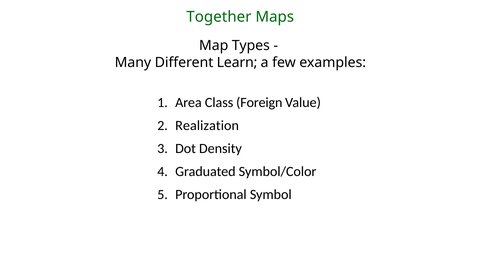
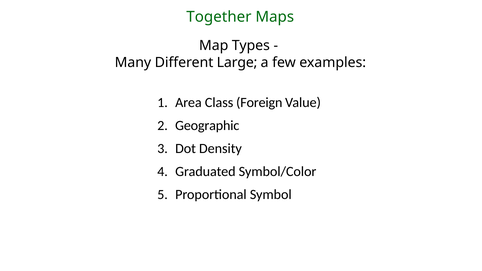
Learn: Learn -> Large (237, 62)
Realization: Realization -> Geographic (207, 126)
